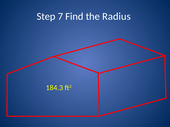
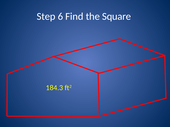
7: 7 -> 6 (60, 16)
Radius: Radius -> Square (117, 16)
